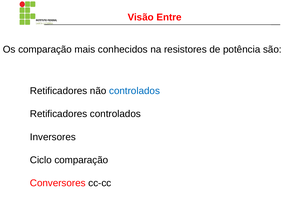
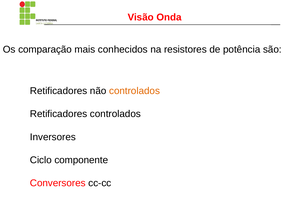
Entre: Entre -> Onda (169, 17)
controlados colour: blue -> orange (135, 91)
comparação: comparação -> componente (81, 160)
